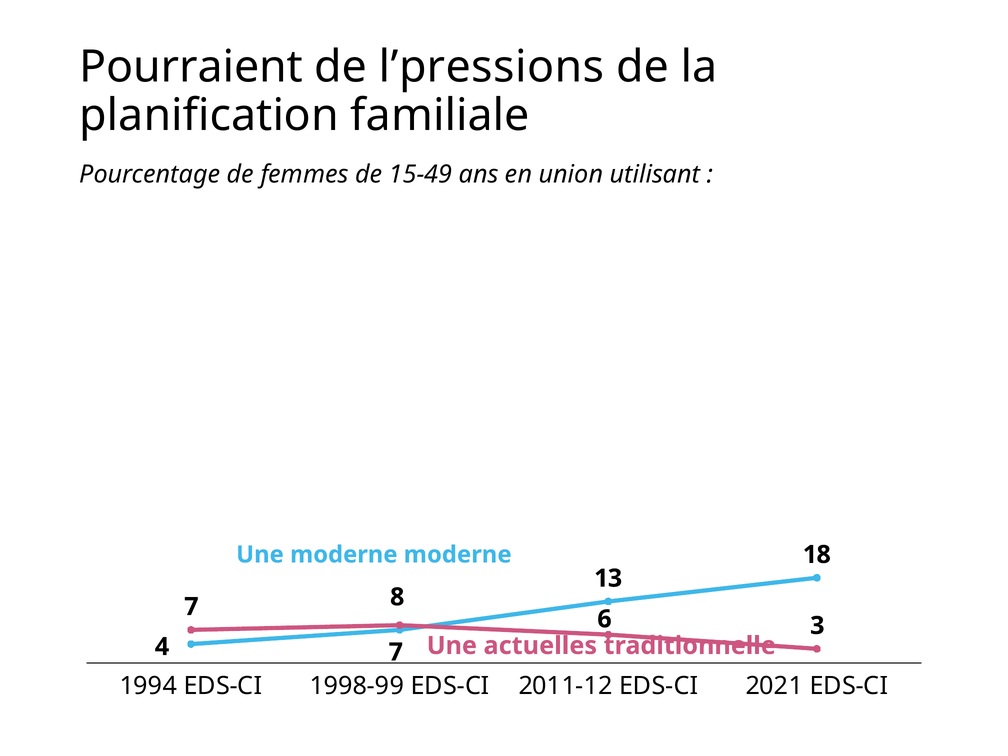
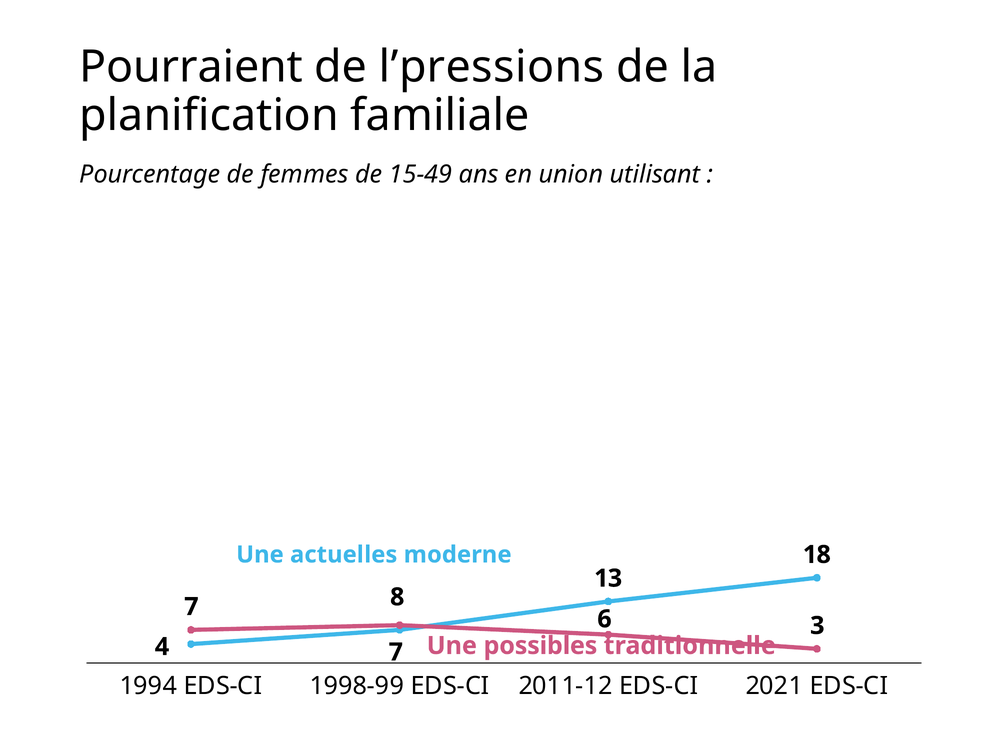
Une moderne: moderne -> actuelles (344, 555)
actuelles: actuelles -> possibles (540, 646)
